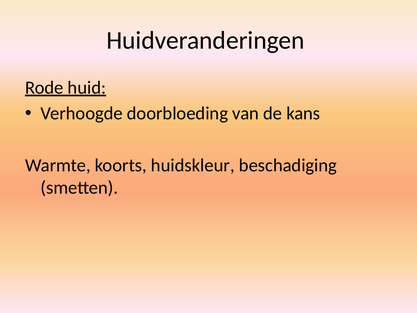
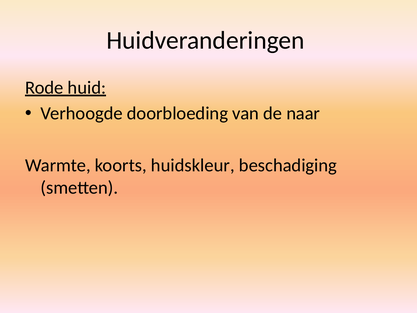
kans: kans -> naar (303, 113)
